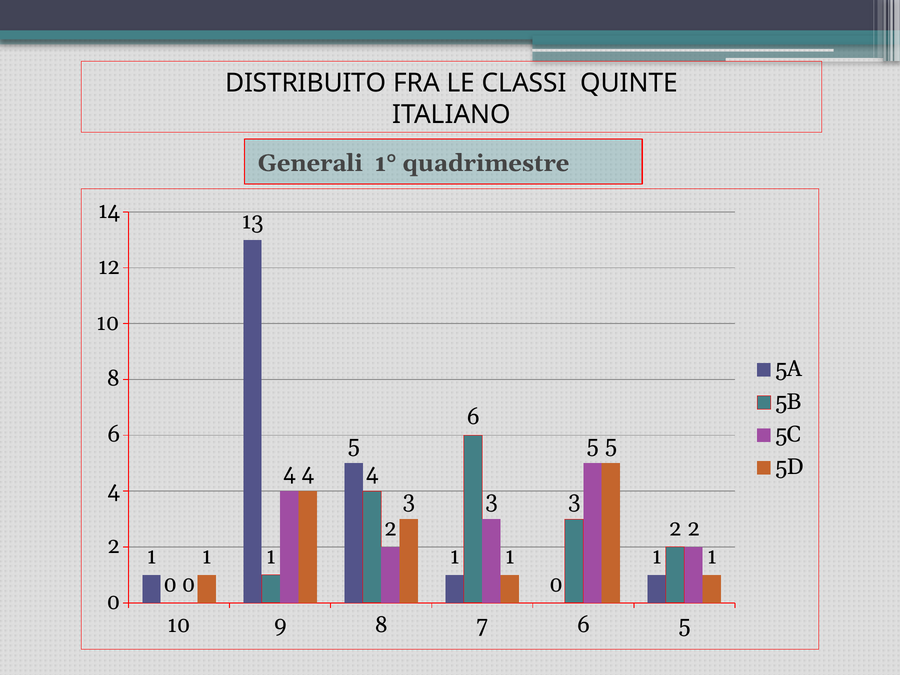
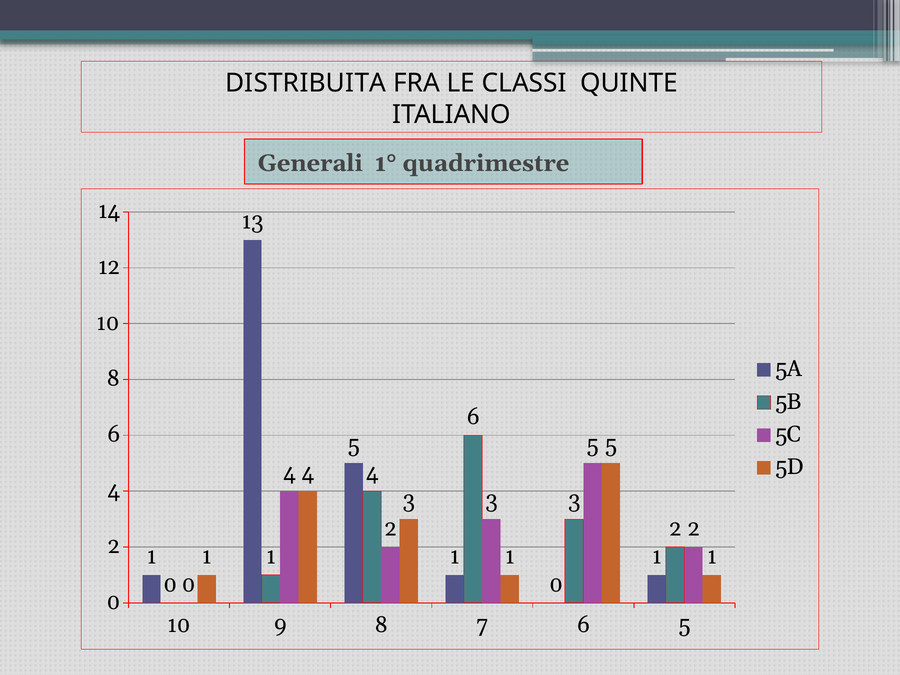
DISTRIBUITO: DISTRIBUITO -> DISTRIBUITA (306, 83)
